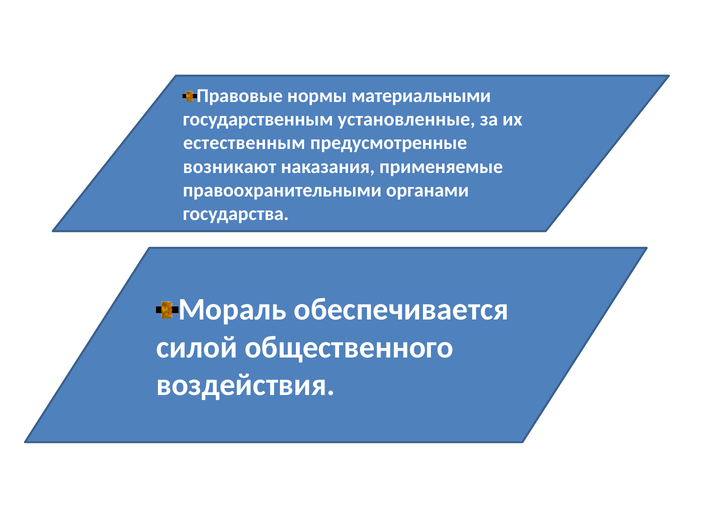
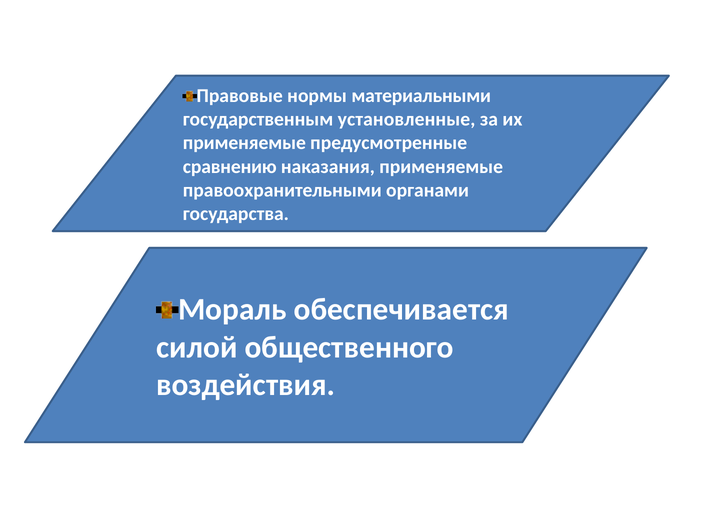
естественным: естественным -> применяемые (244, 143)
возникают: возникают -> сравнению (230, 166)
